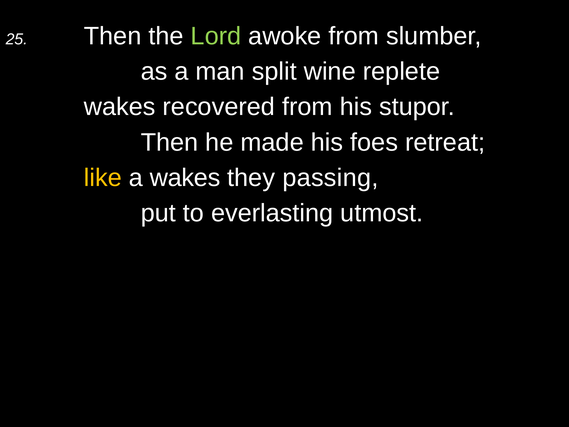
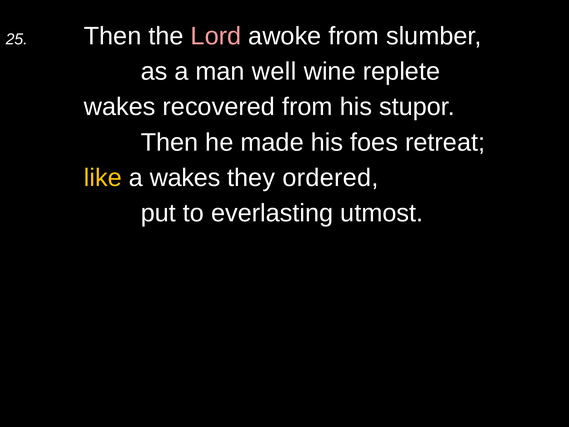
Lord colour: light green -> pink (216, 36)
split: split -> well (274, 71)
passing: passing -> ordered (330, 178)
